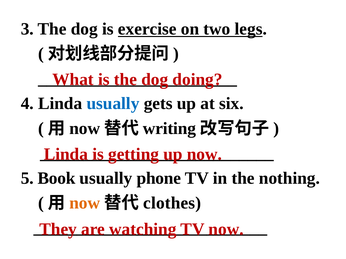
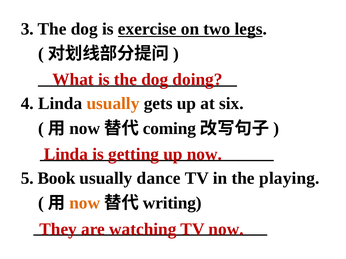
usually colour: blue -> orange (113, 104)
writing: writing -> coming (169, 129)
phone: phone -> dance (159, 178)
nothing: nothing -> playing (289, 178)
clothes: clothes -> writing (172, 203)
